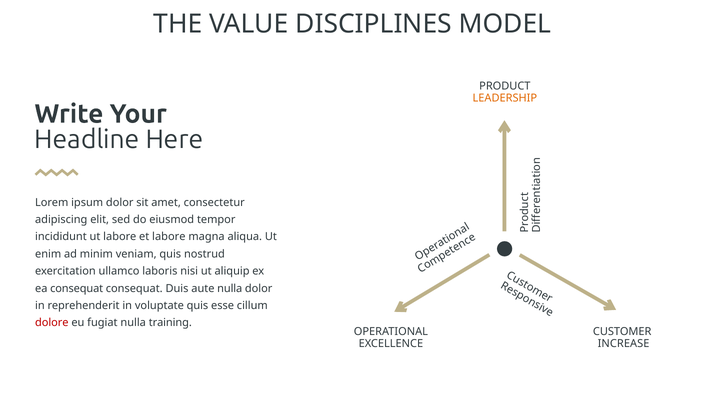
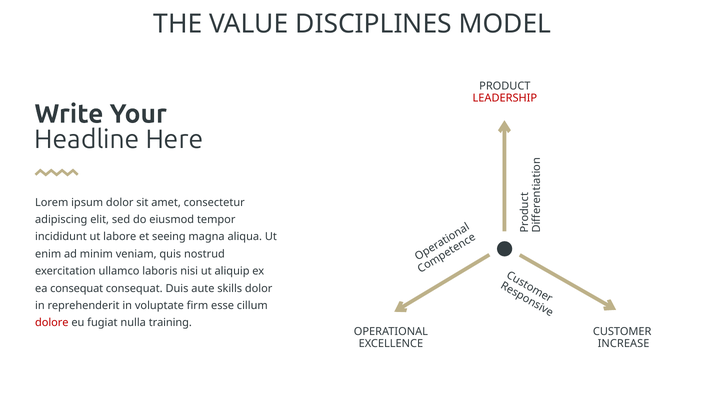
LEADERSHIP colour: orange -> red (505, 98)
et labore: labore -> seeing (169, 237)
aute nulla: nulla -> skills (230, 288)
voluptate quis: quis -> firm (197, 305)
